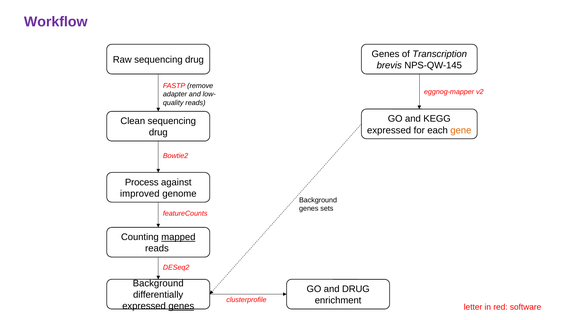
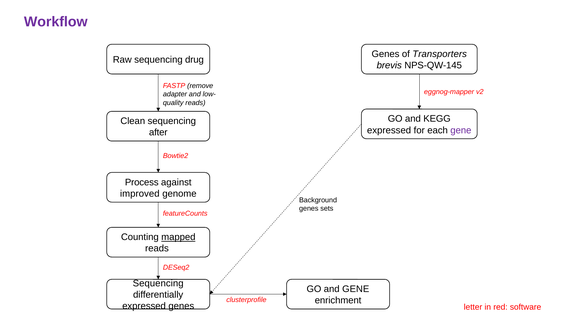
Transcription: Transcription -> Transporters (440, 54)
gene colour: orange -> purple (461, 130)
drug: drug -> after (158, 132)
Background: Background -> Sequencing (158, 283)
and DRUG: DRUG -> GENE (356, 289)
genes underline: present -> none (181, 306)
